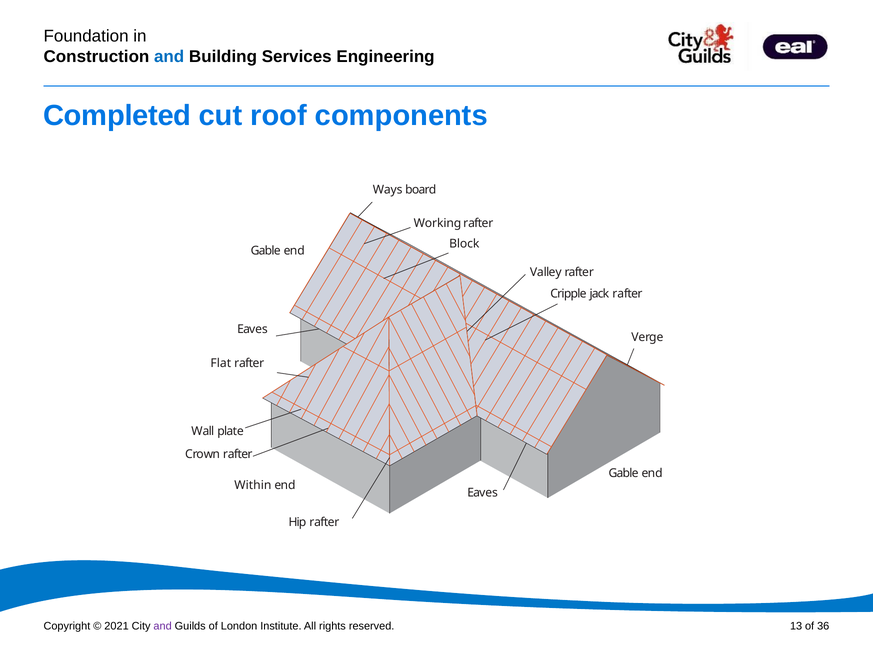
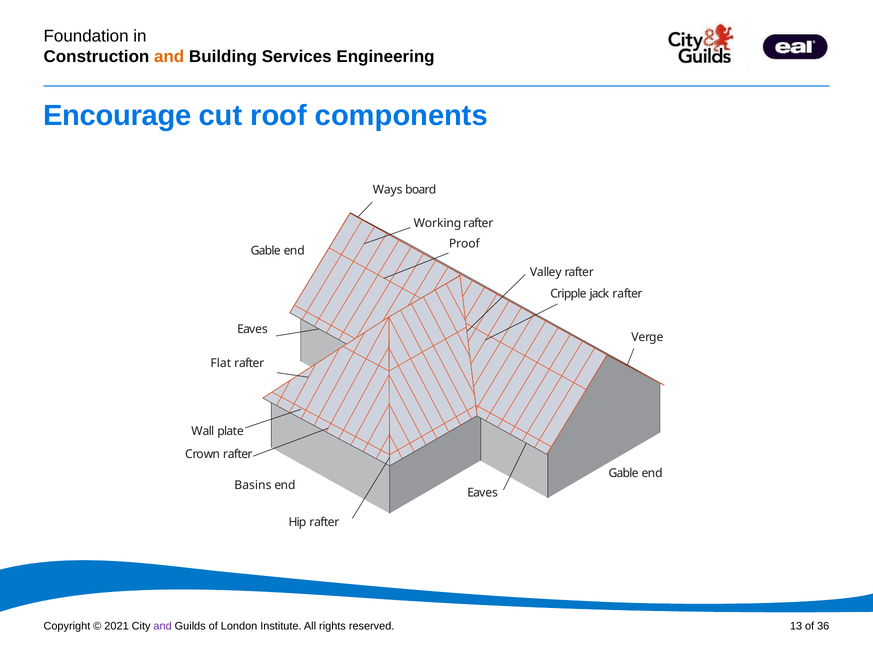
and colour: blue -> orange (169, 57)
Completed: Completed -> Encourage (117, 116)
Block: Block -> Proof (464, 244)
Within: Within -> Basins (253, 485)
